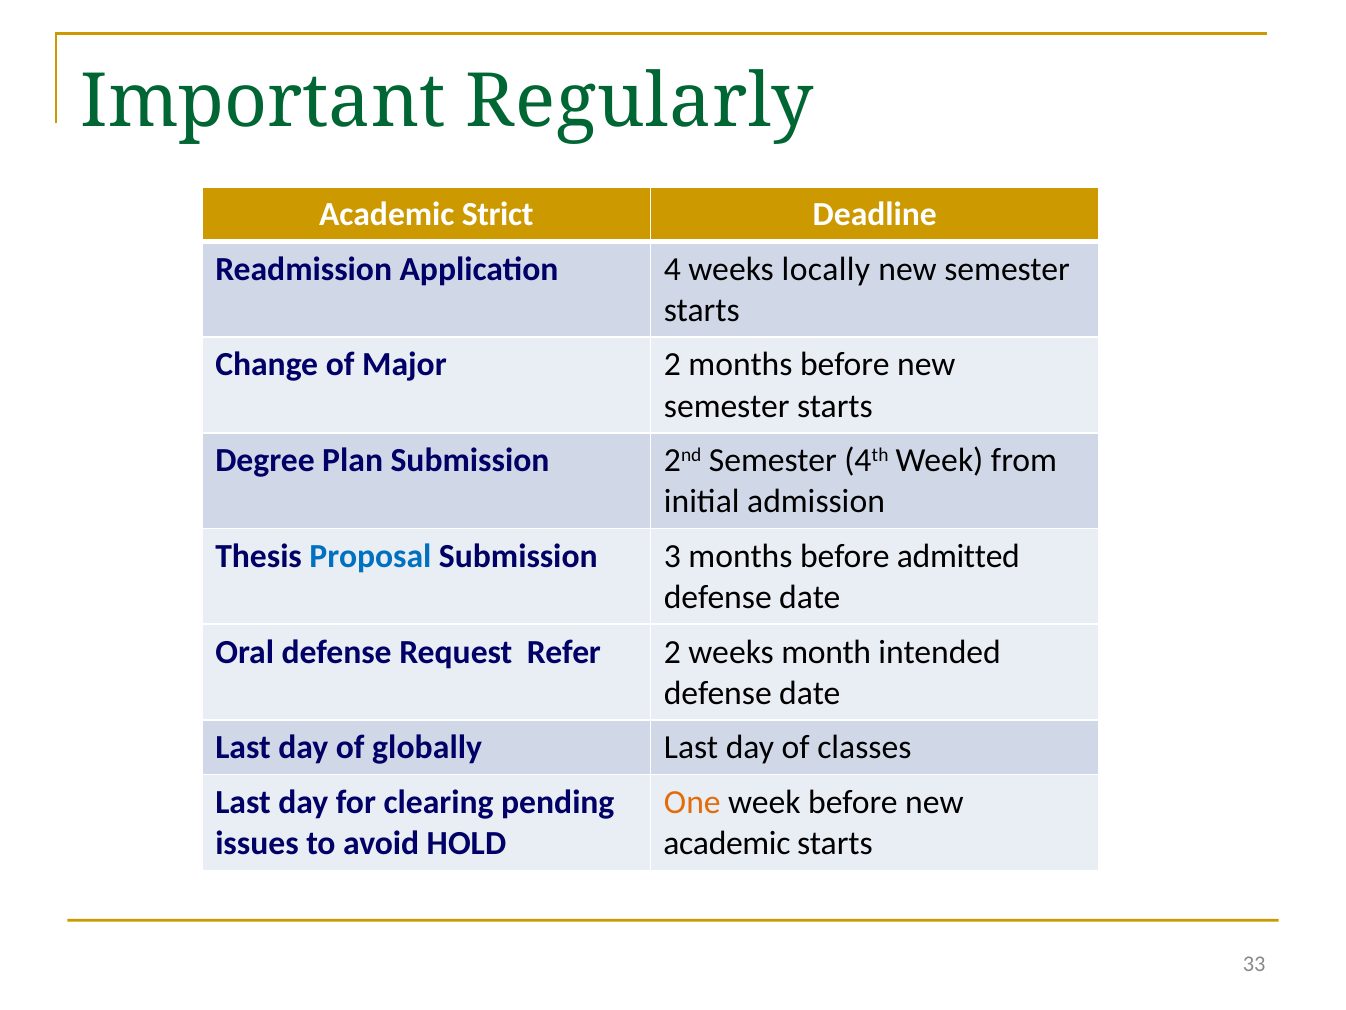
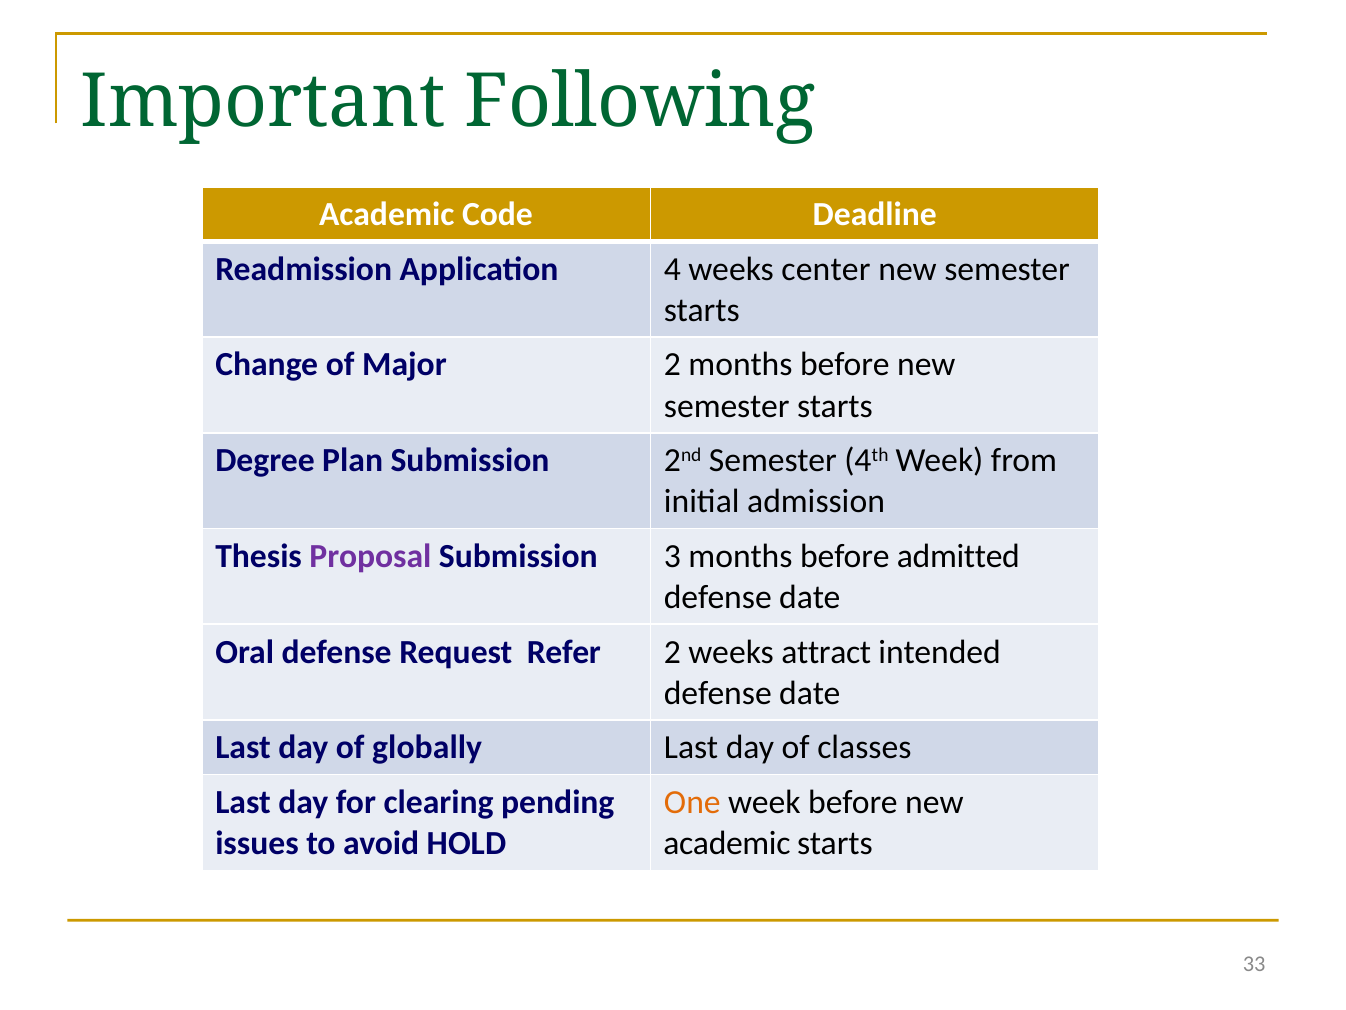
Regularly: Regularly -> Following (640, 102)
Strict: Strict -> Code (498, 214)
locally: locally -> center (826, 269)
Proposal colour: blue -> purple (370, 556)
month: month -> attract (826, 652)
